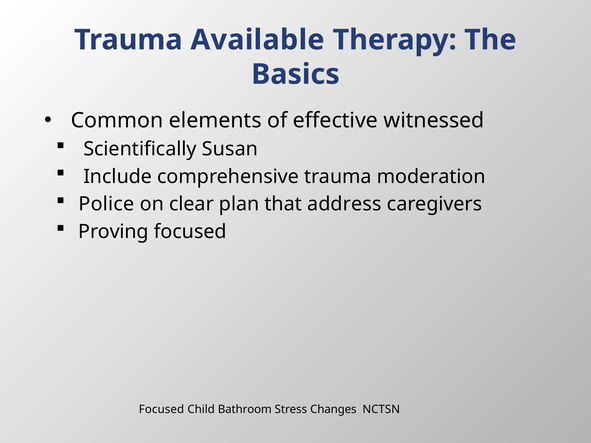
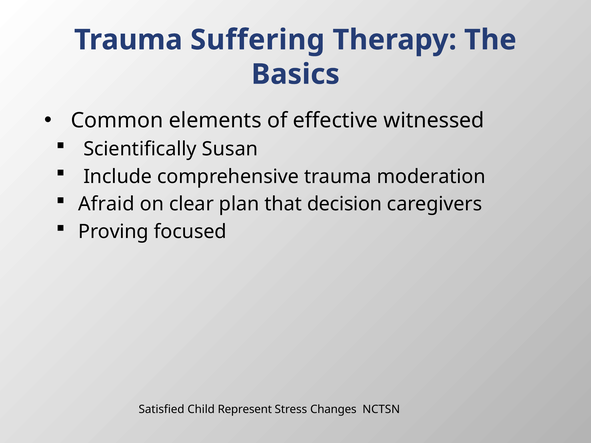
Available: Available -> Suffering (257, 40)
Police: Police -> Afraid (106, 204)
address: address -> decision (345, 204)
Focused: Focused -> Satisfied (162, 410)
Bathroom: Bathroom -> Represent (245, 410)
